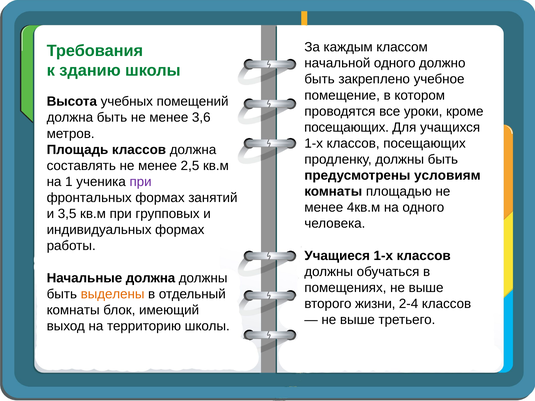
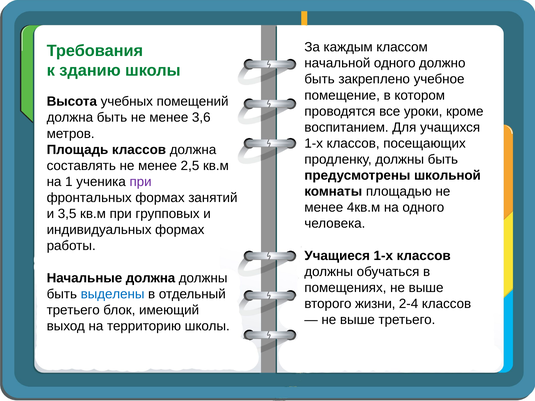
посещающих: посещающих -> воспитанием (347, 127)
условиям: условиям -> школьной (447, 176)
выделены colour: orange -> blue (113, 294)
комнаты: комнаты -> третьего (73, 310)
